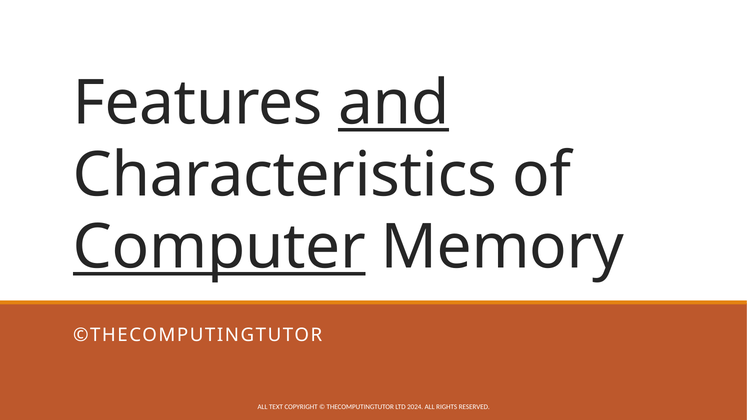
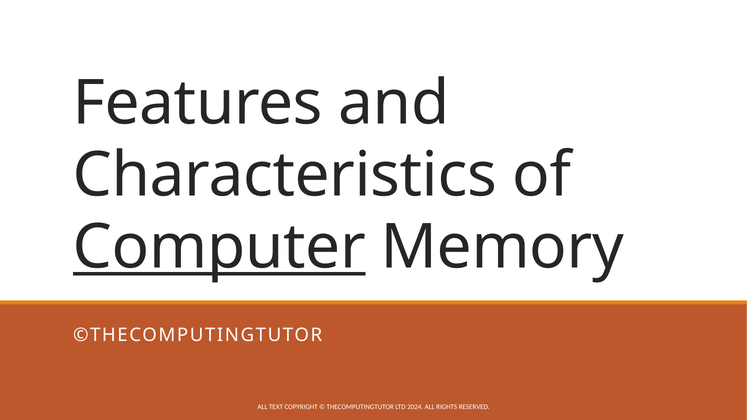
and underline: present -> none (394, 103)
